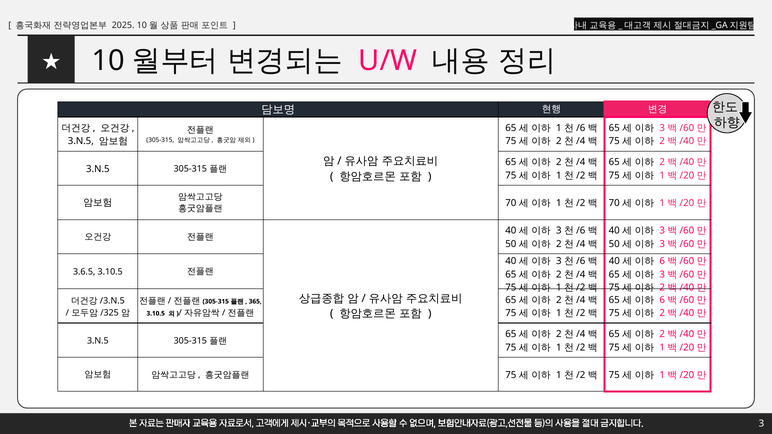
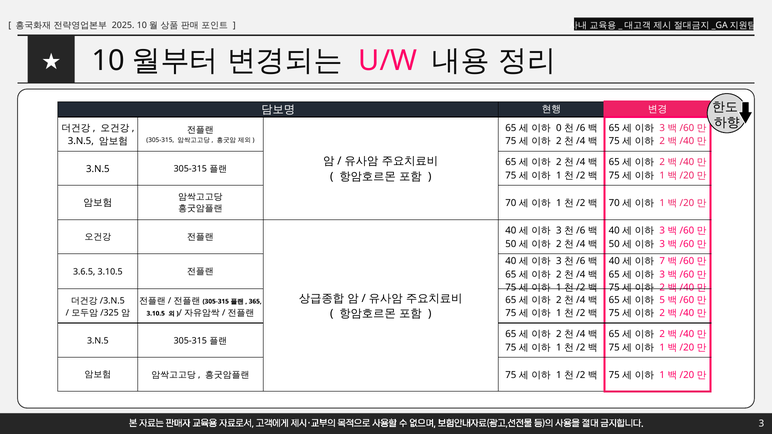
1: 1 -> 0 (559, 128)
6: 6 -> 7 (662, 261)
6: 6 -> 5 (662, 300)
